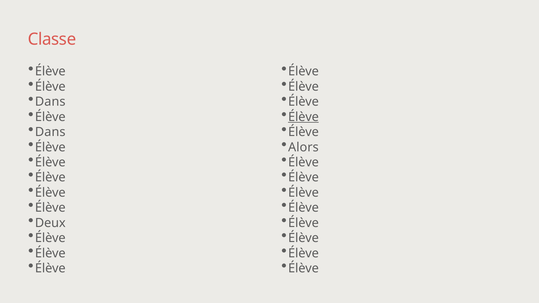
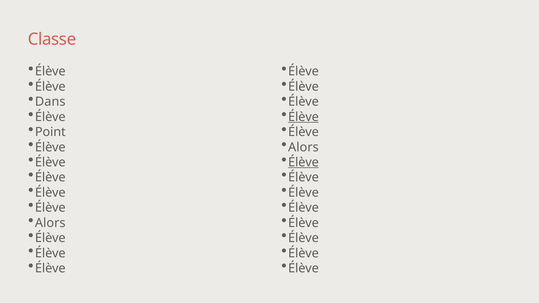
Dans: Dans -> Point (50, 132)
Élève underline: none -> present (303, 162)
Deux: Deux -> Alors (50, 223)
